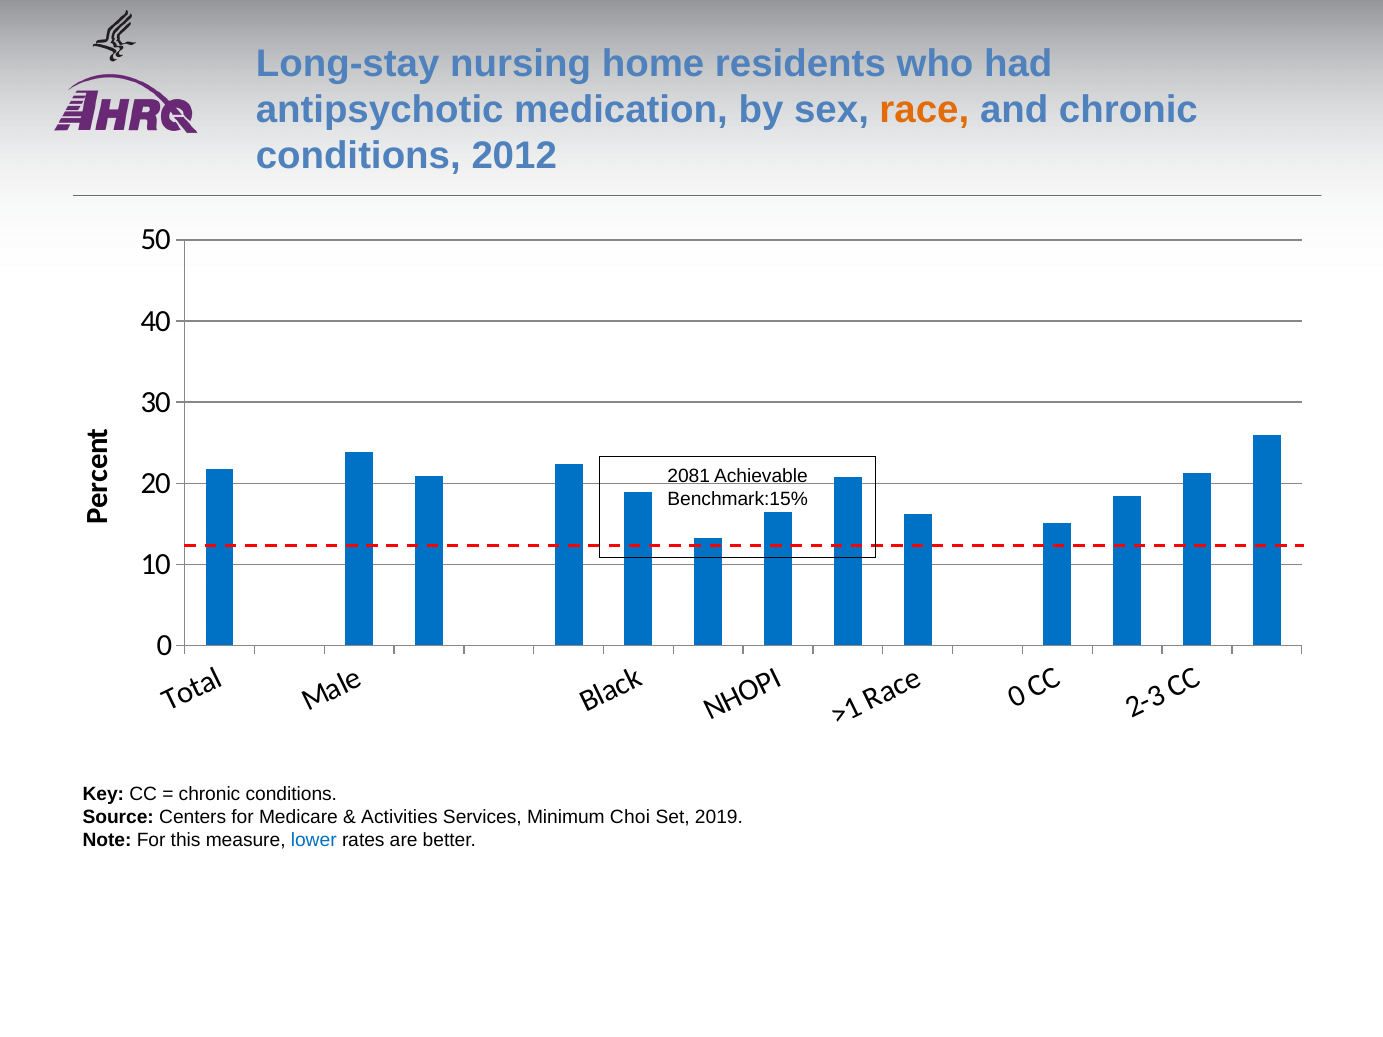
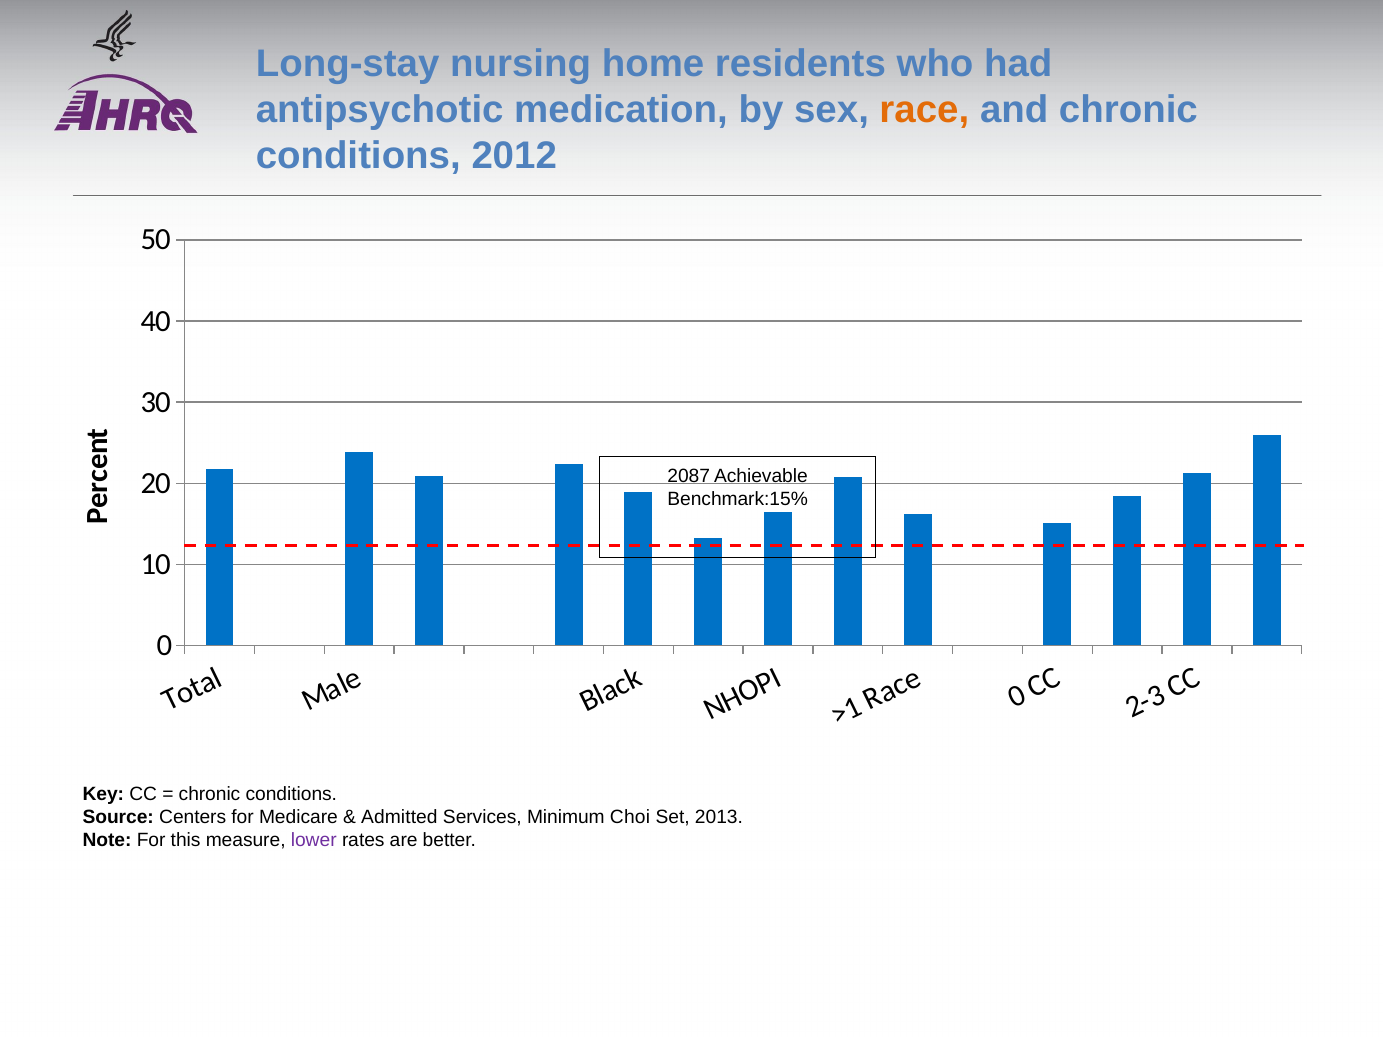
2081: 2081 -> 2087 (689, 476)
Activities: Activities -> Admitted (399, 817)
2019: 2019 -> 2013 (719, 817)
lower colour: blue -> purple (314, 840)
